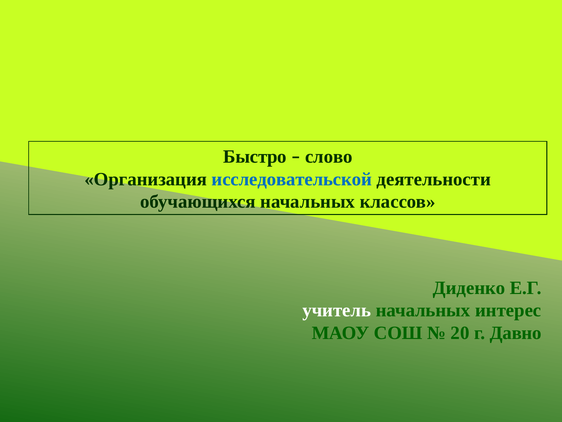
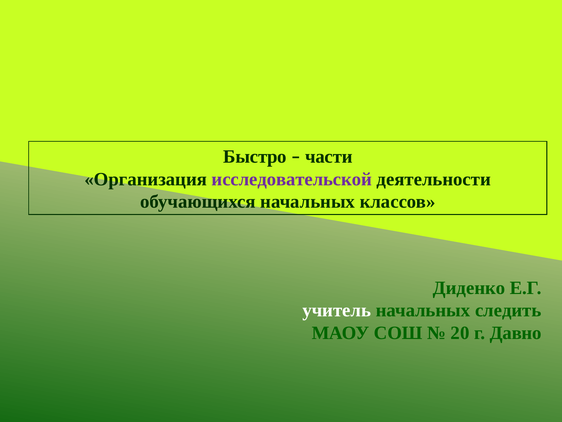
слово: слово -> части (329, 157)
исследовательской colour: blue -> purple (292, 179)
интерес: интерес -> следить (508, 310)
